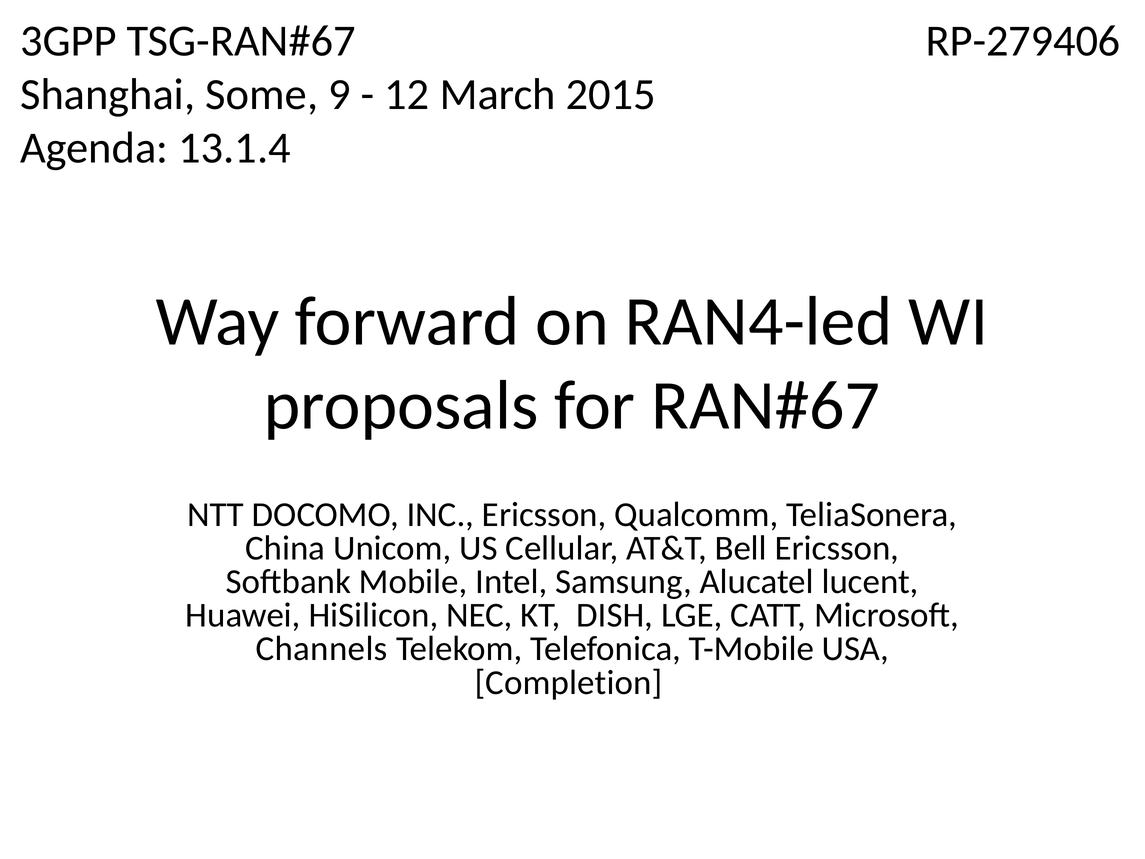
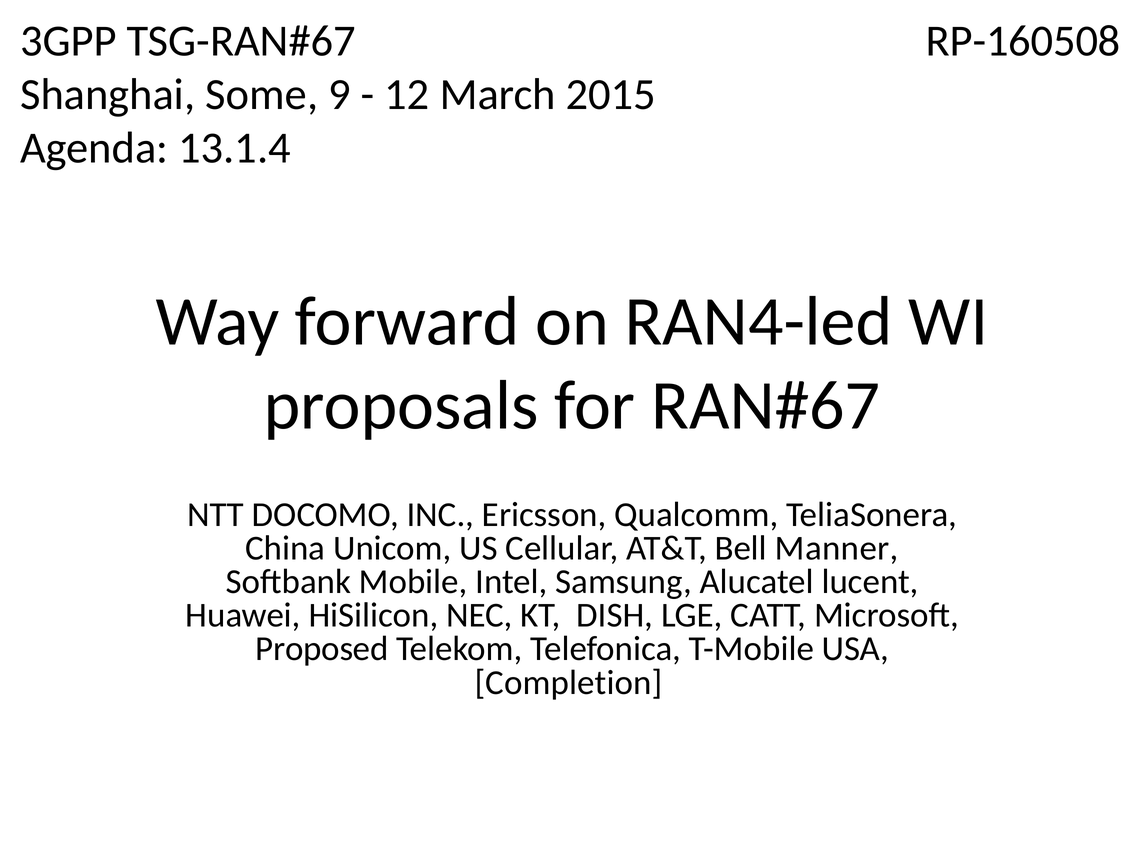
RP-279406: RP-279406 -> RP-160508 (1023, 41)
Bell Ericsson: Ericsson -> Manner (837, 548)
Channels: Channels -> Proposed (322, 649)
